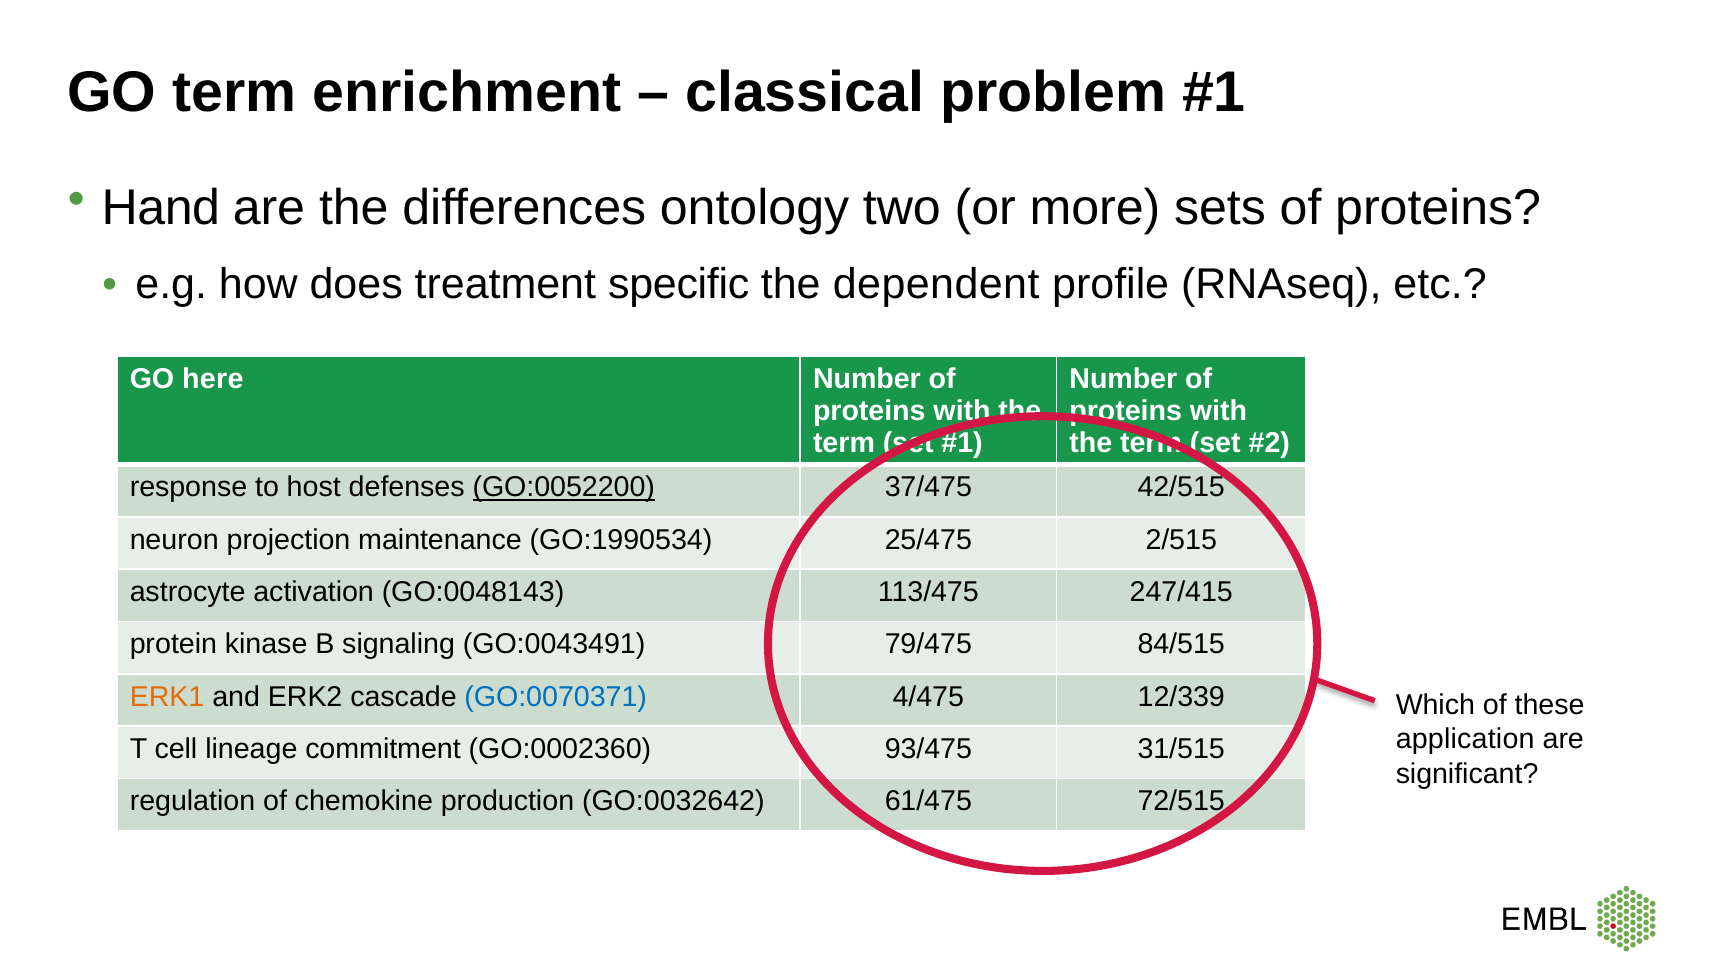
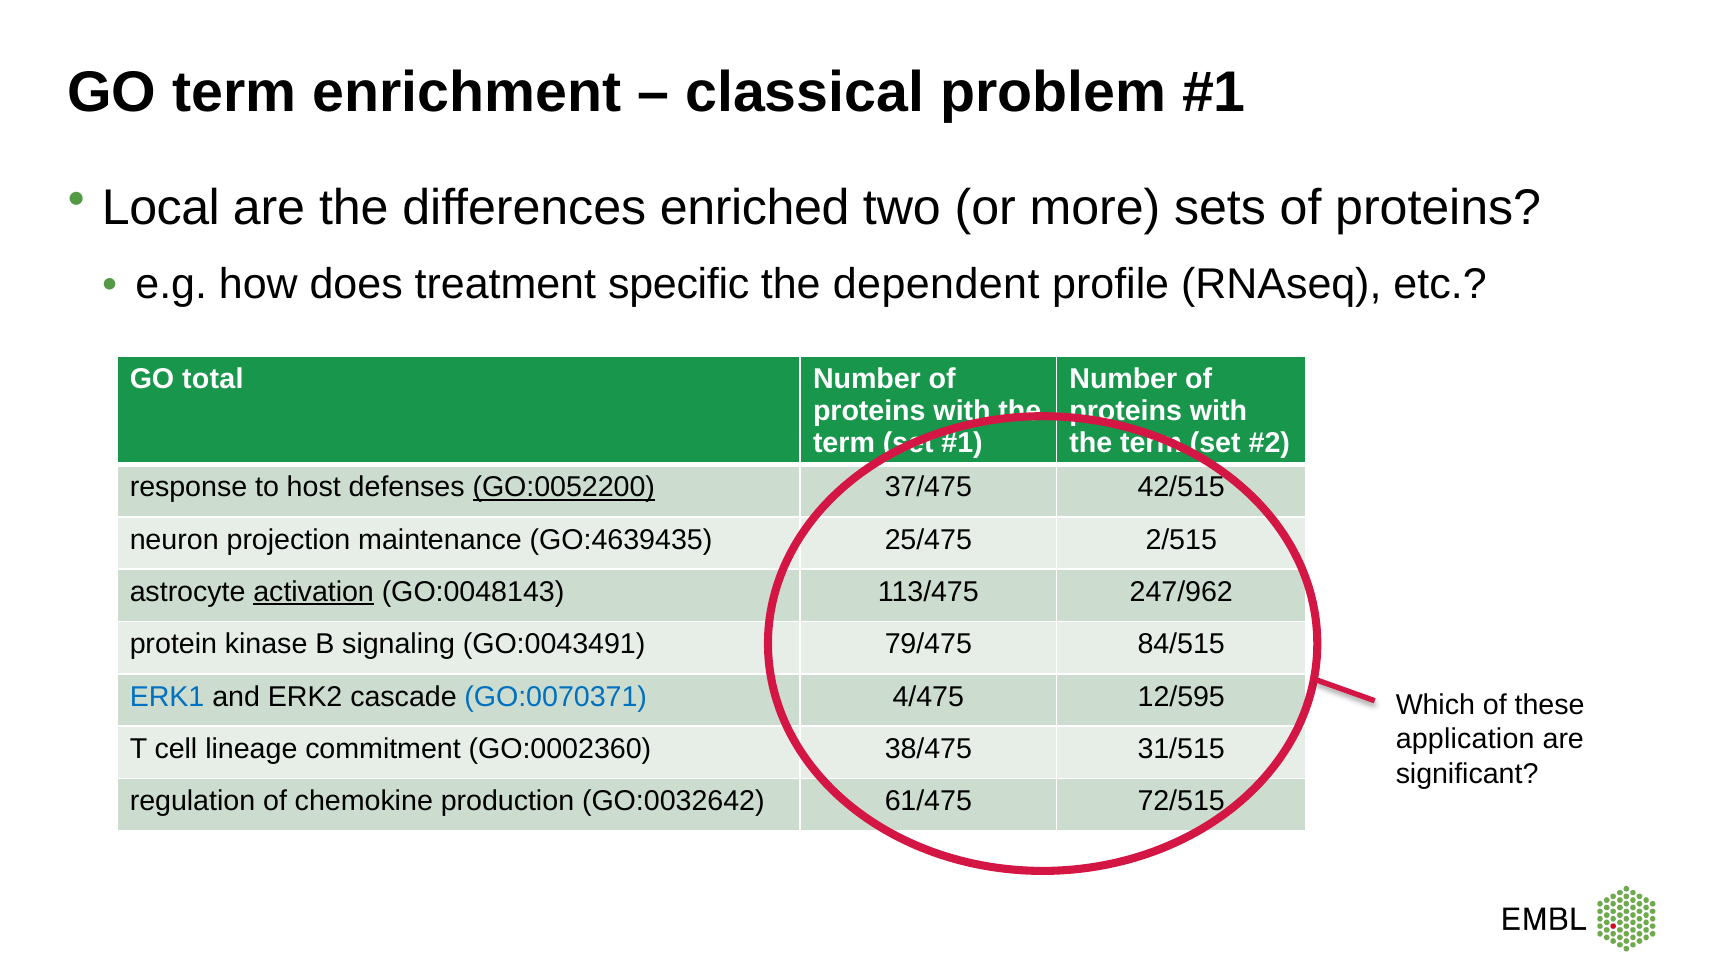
Hand: Hand -> Local (161, 208)
ontology: ontology -> enriched (755, 208)
here: here -> total (213, 379)
GO:1990534: GO:1990534 -> GO:4639435 (621, 540)
activation underline: none -> present (314, 592)
247/415: 247/415 -> 247/962 (1181, 592)
ERK1 colour: orange -> blue (167, 697)
12/339: 12/339 -> 12/595 (1181, 697)
93/475: 93/475 -> 38/475 (928, 749)
